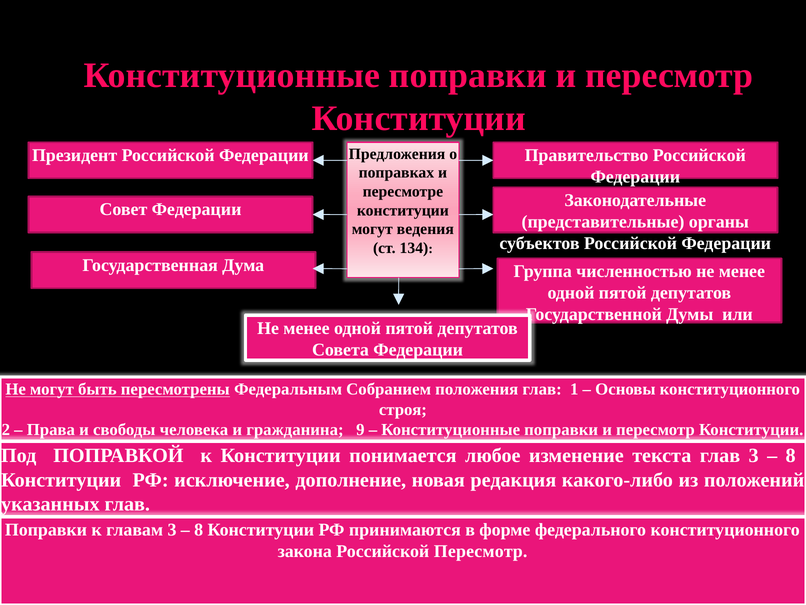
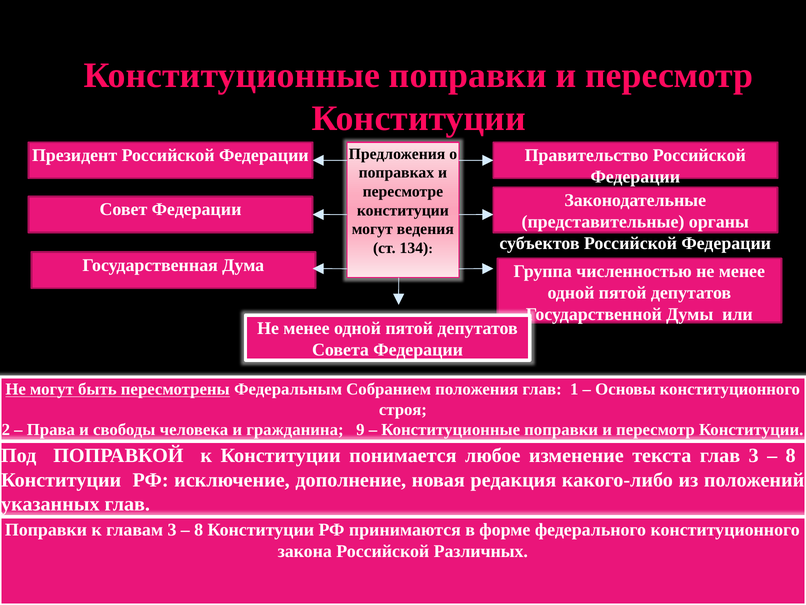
Российской Пересмотр: Пересмотр -> Различных (481, 551)
